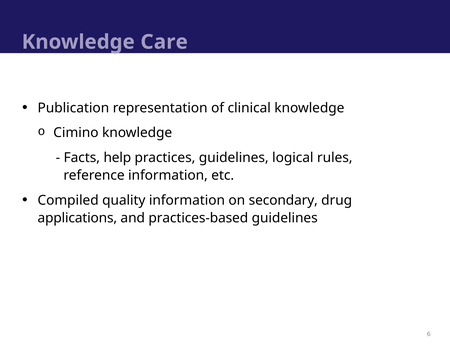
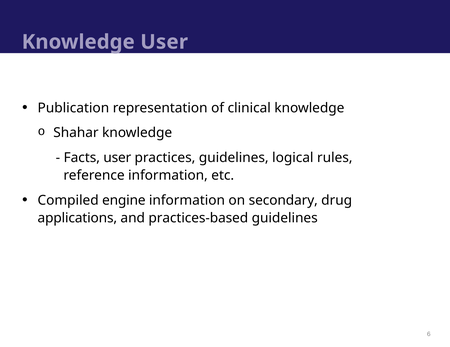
Knowledge Care: Care -> User (164, 42)
Cimino: Cimino -> Shahar (76, 133)
Facts help: help -> user (117, 158)
quality: quality -> engine (124, 201)
